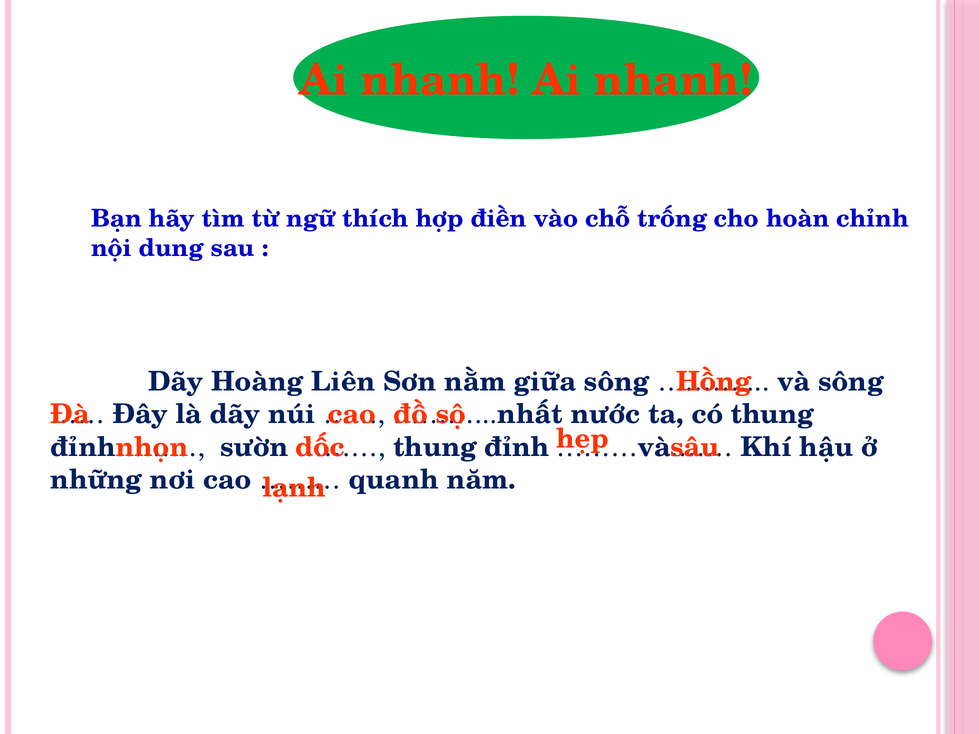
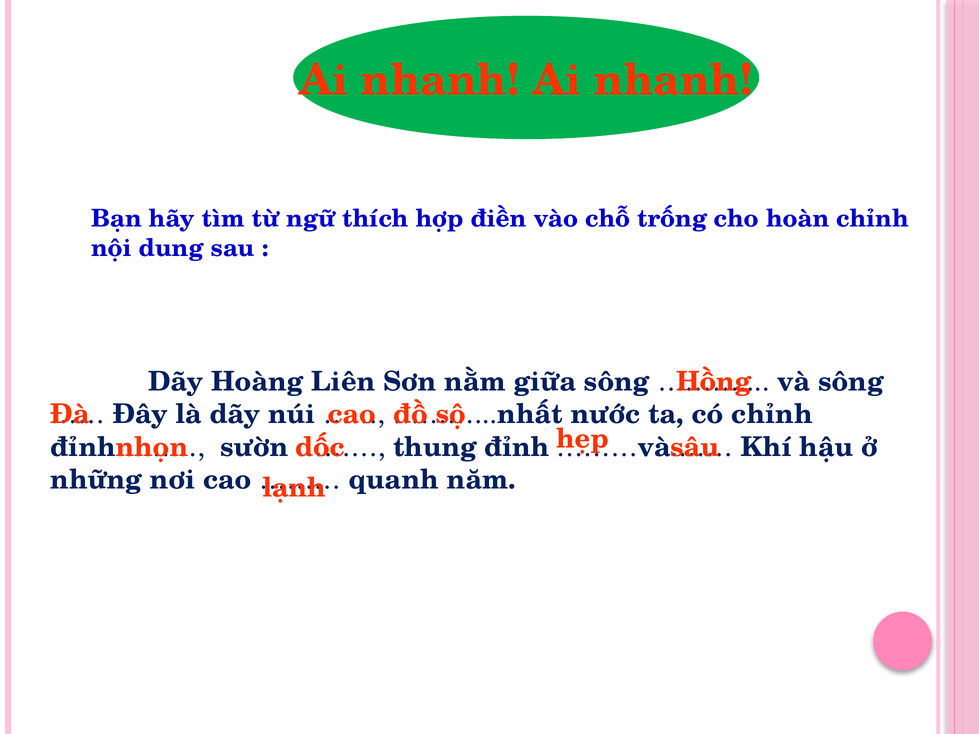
có thung: thung -> chỉnh (772, 415)
